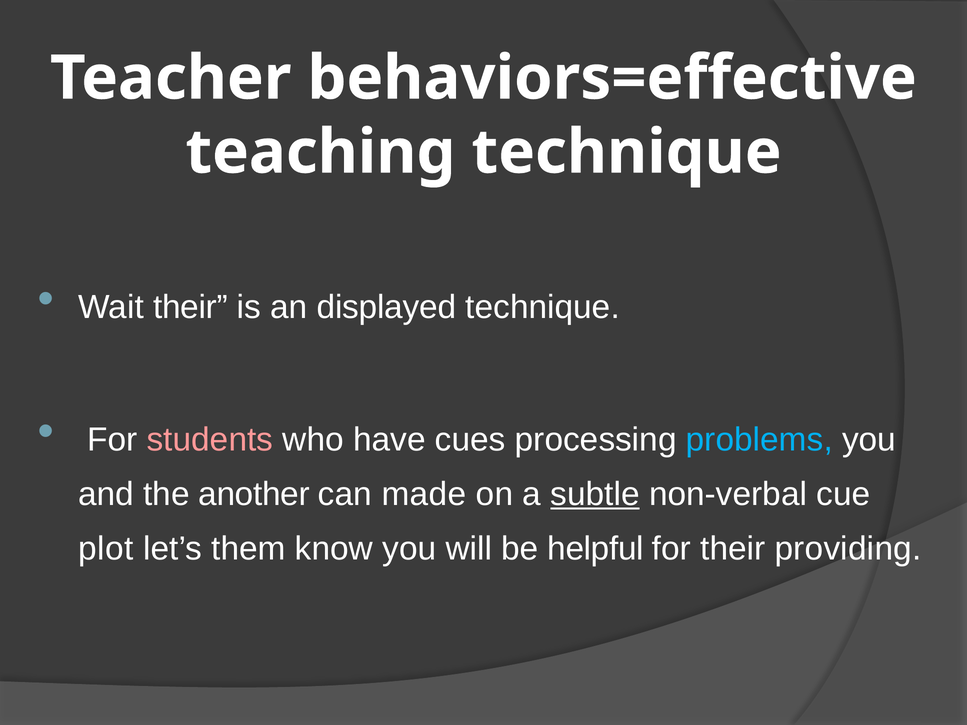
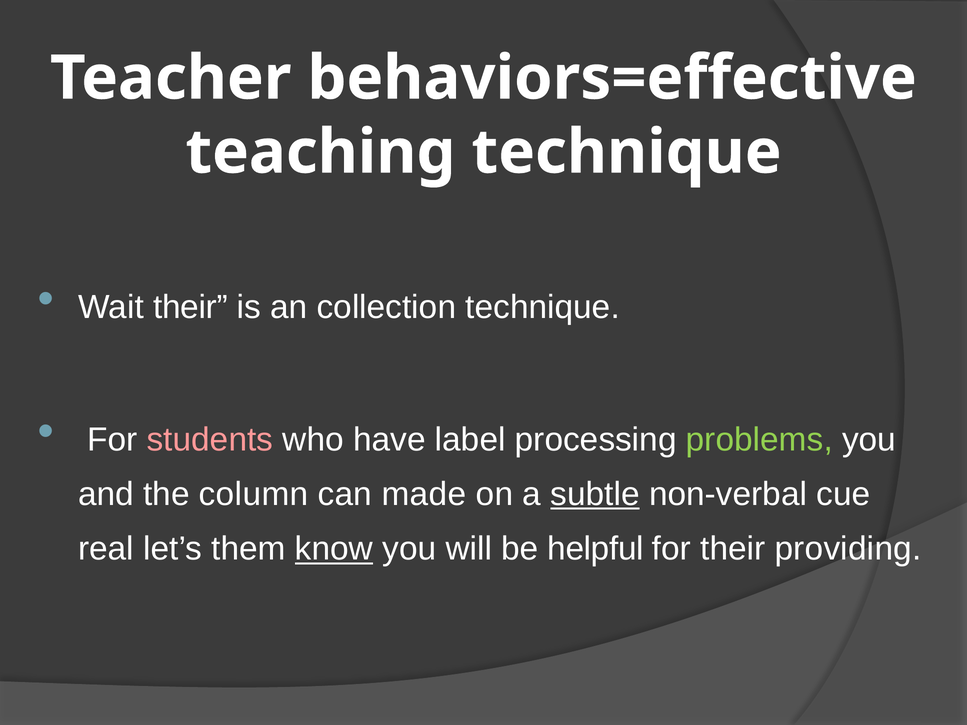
displayed: displayed -> collection (386, 308)
cues: cues -> label (470, 440)
problems colour: light blue -> light green (759, 440)
another: another -> column (254, 495)
plot: plot -> real (106, 549)
know underline: none -> present (334, 549)
